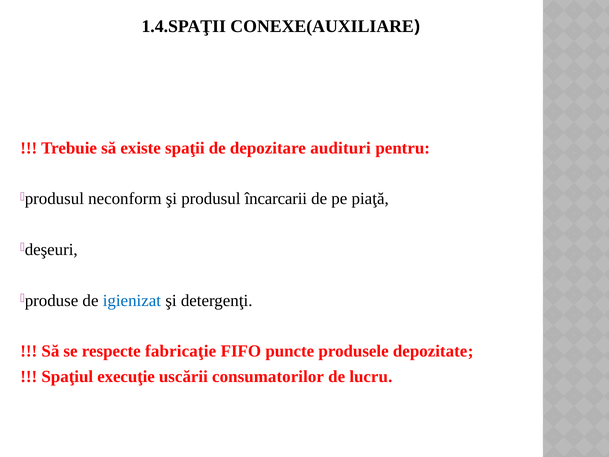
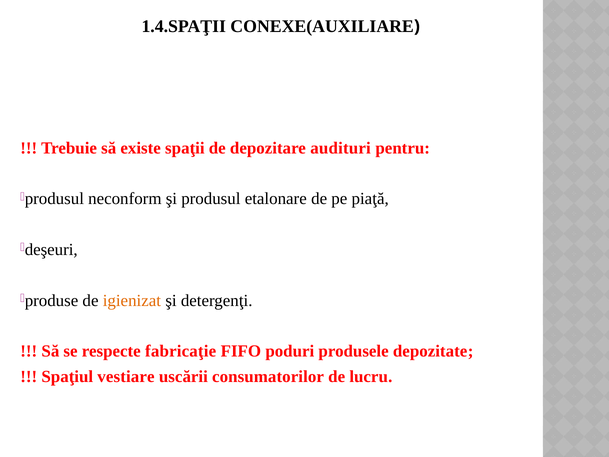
încarcarii: încarcarii -> etalonare (276, 199)
igienizat colour: blue -> orange (132, 300)
puncte: puncte -> poduri (290, 351)
execuţie: execuţie -> vestiare (126, 377)
